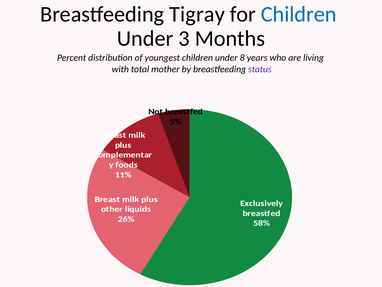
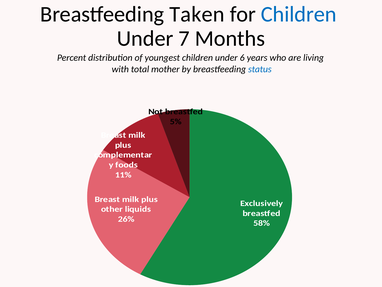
Tigray: Tigray -> Taken (197, 14)
3: 3 -> 7 (184, 38)
8: 8 -> 6 (242, 58)
status colour: purple -> blue (260, 69)
